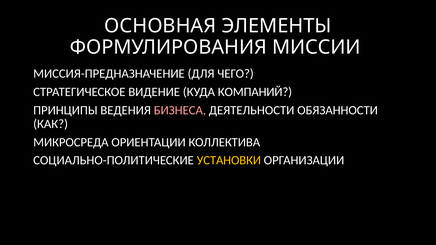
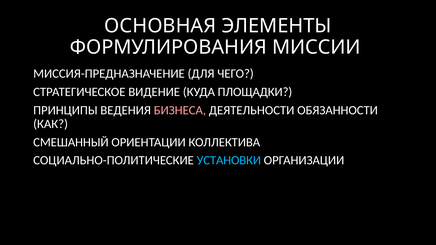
КОМПАНИЙ: КОМПАНИЙ -> ПЛОЩАДКИ (255, 92)
МИКРОСРЕДА: МИКРОСРЕДА -> СМЕШАННЫЙ (71, 142)
УСТАНОВКИ colour: yellow -> light blue (229, 161)
